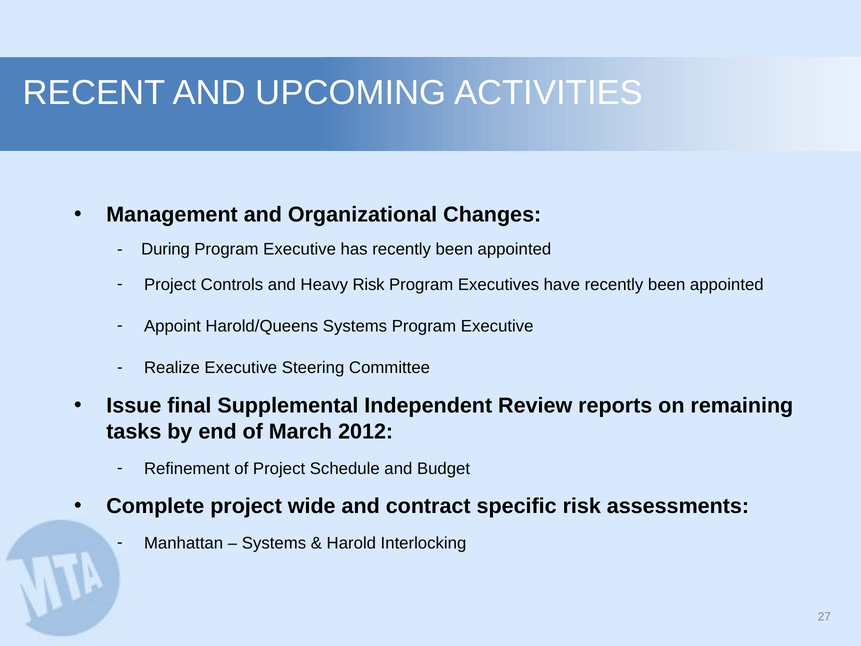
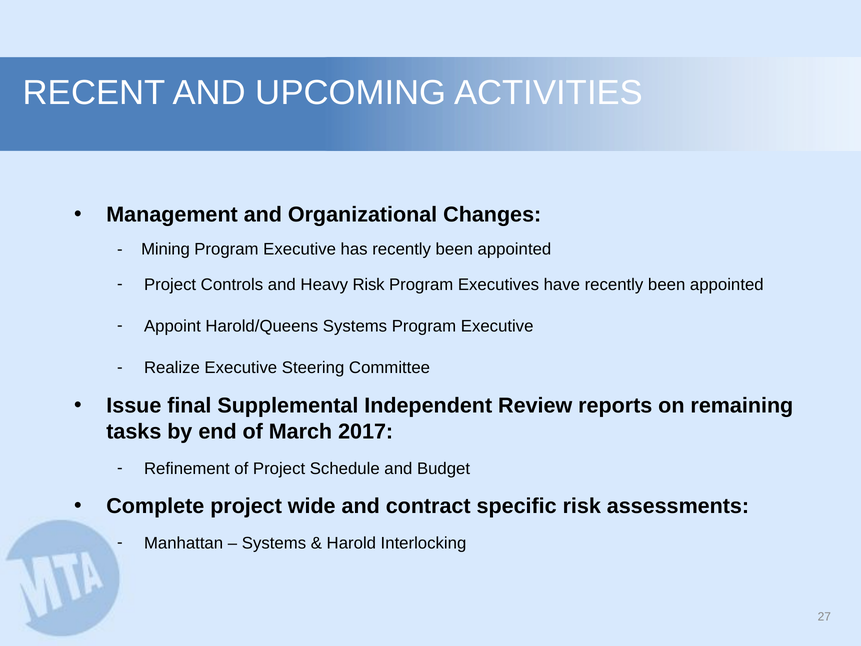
During: During -> Mining (166, 249)
2012: 2012 -> 2017 (366, 431)
